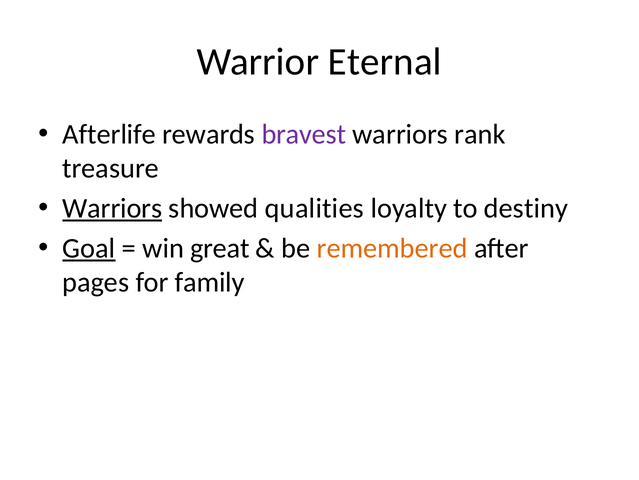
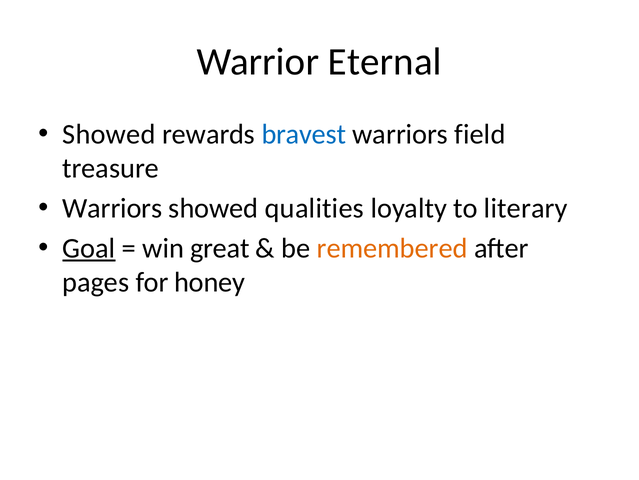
Afterlife: Afterlife -> Showed (109, 134)
bravest colour: purple -> blue (304, 134)
rank: rank -> field (480, 134)
Warriors underline: present -> none (112, 208)
destiny: destiny -> literary (526, 208)
family: family -> honey (210, 282)
